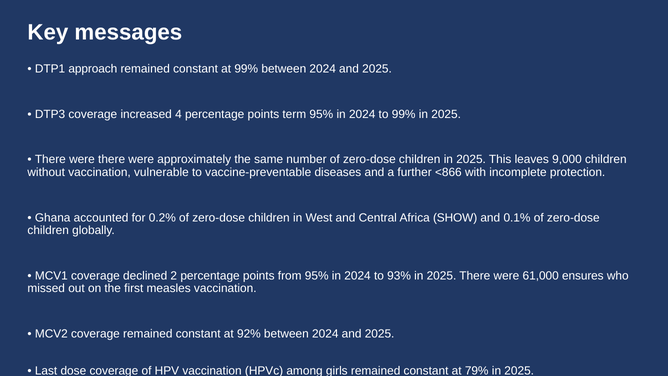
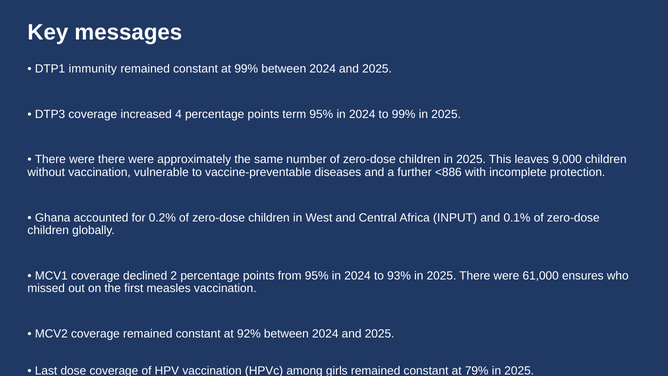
approach: approach -> immunity (93, 69)
<866: <866 -> <886 (448, 172)
SHOW: SHOW -> INPUT (455, 218)
